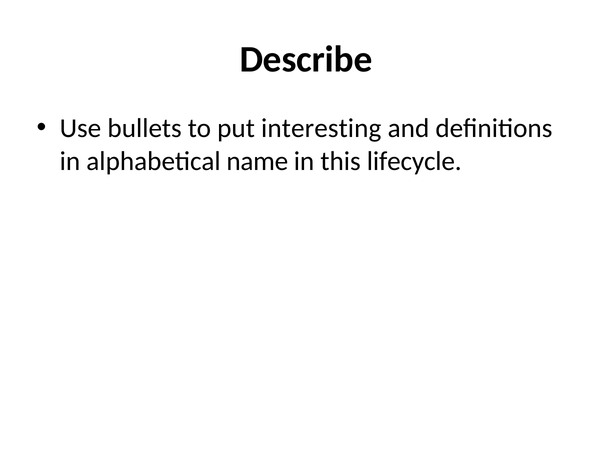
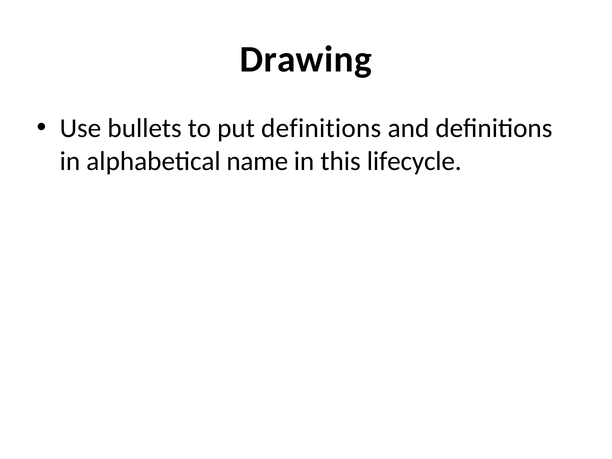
Describe: Describe -> Drawing (306, 59)
put interesting: interesting -> definitions (321, 128)
